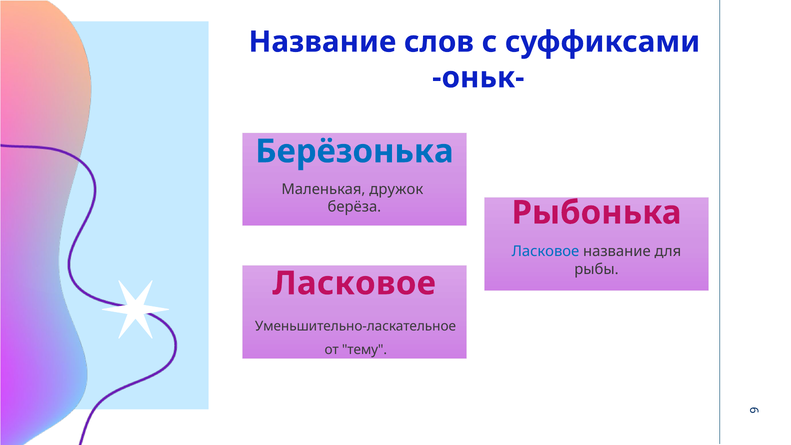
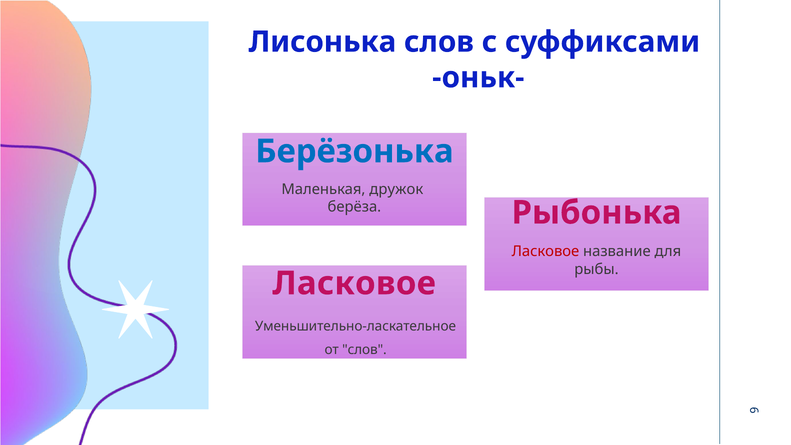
Название: Название -> Лисонька (322, 42)
Ласковое colour: blue -> red (545, 251)
от тему: тему -> слов (364, 350)
